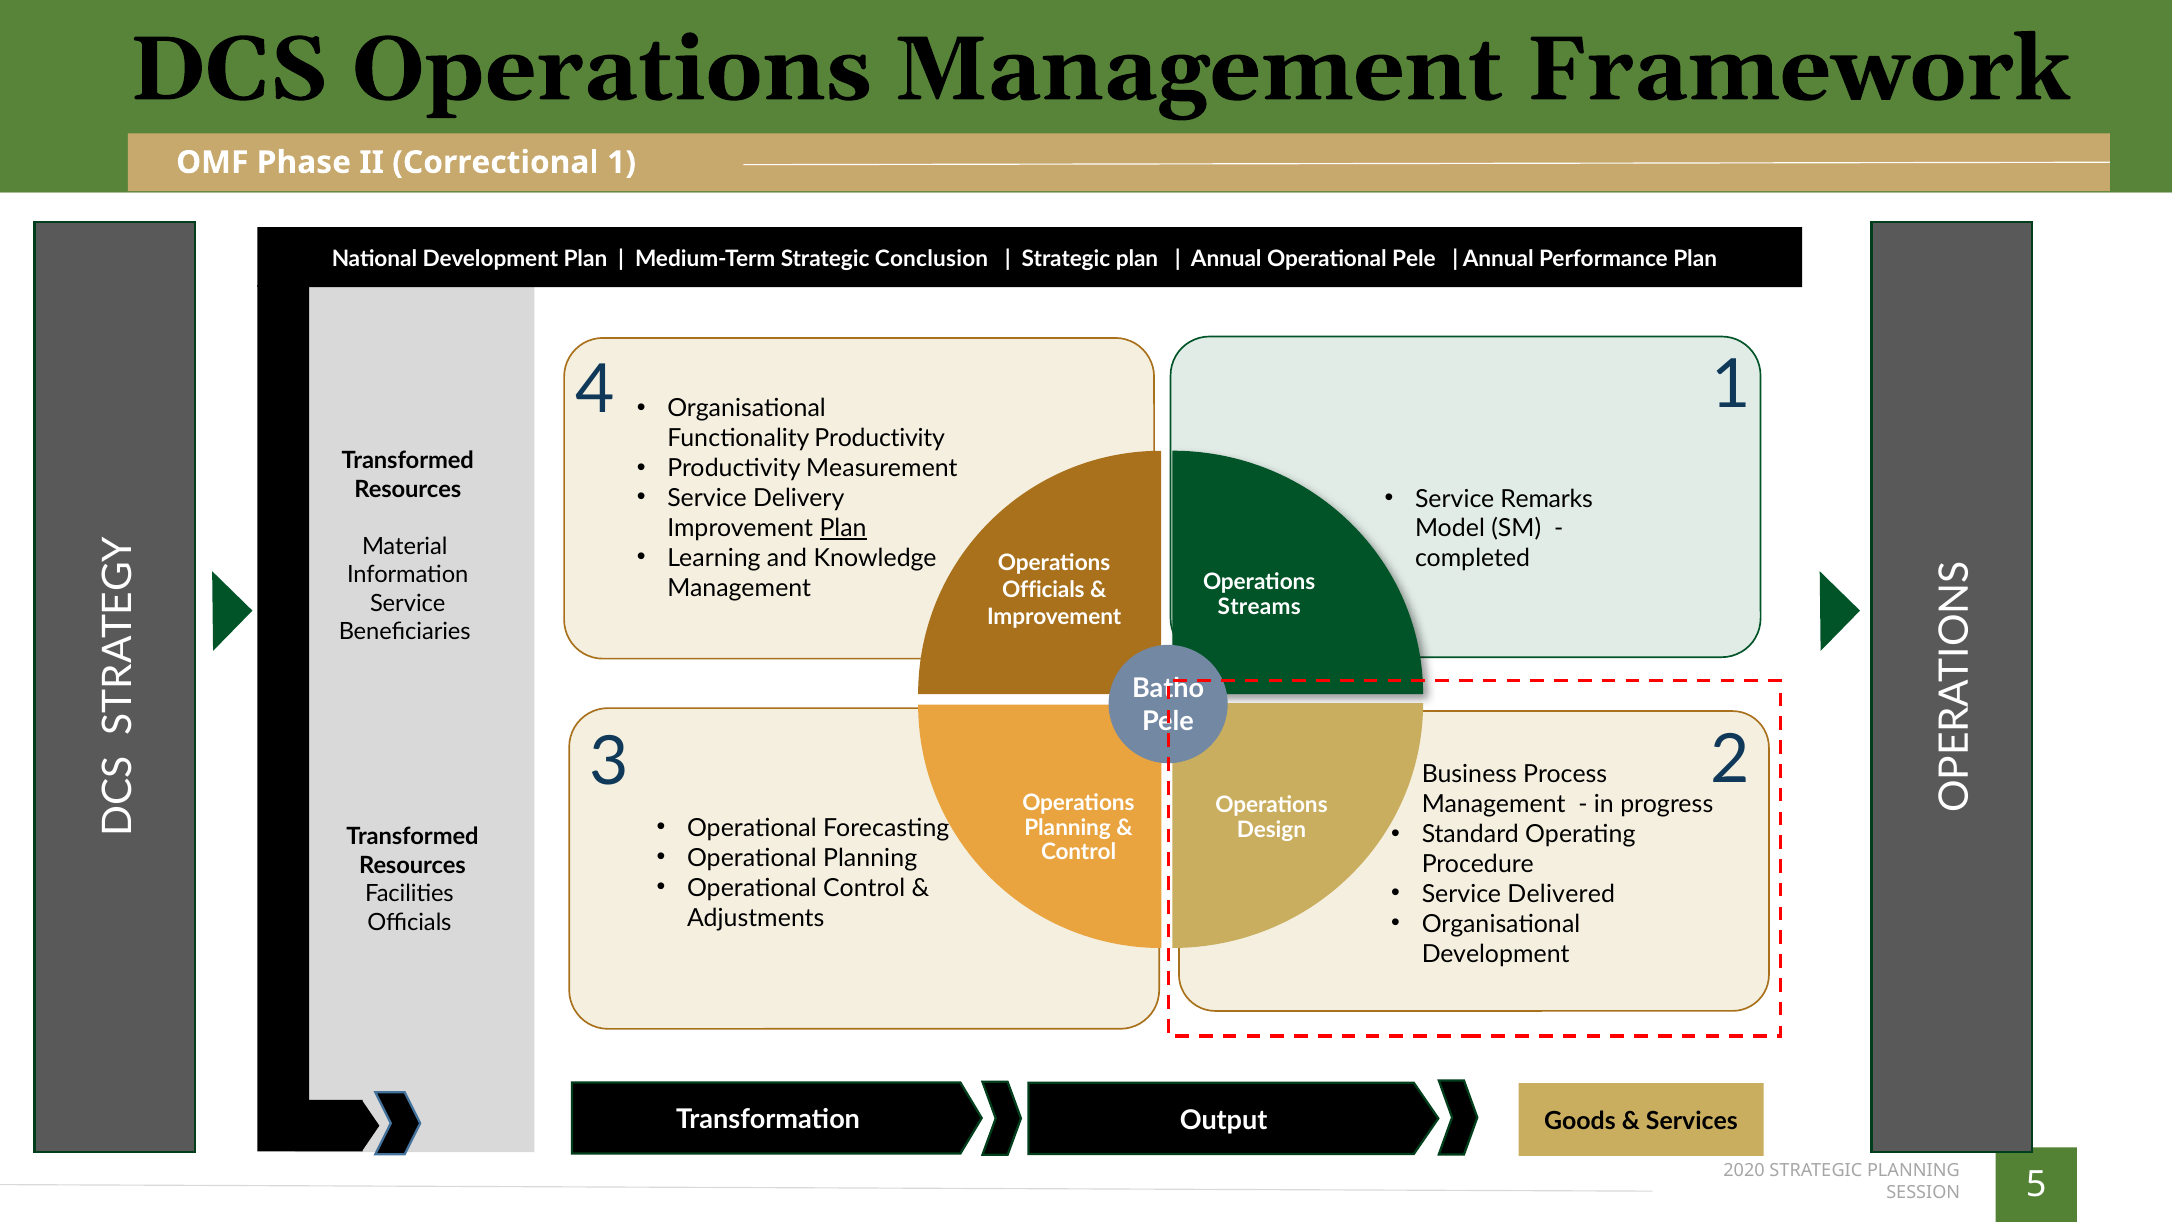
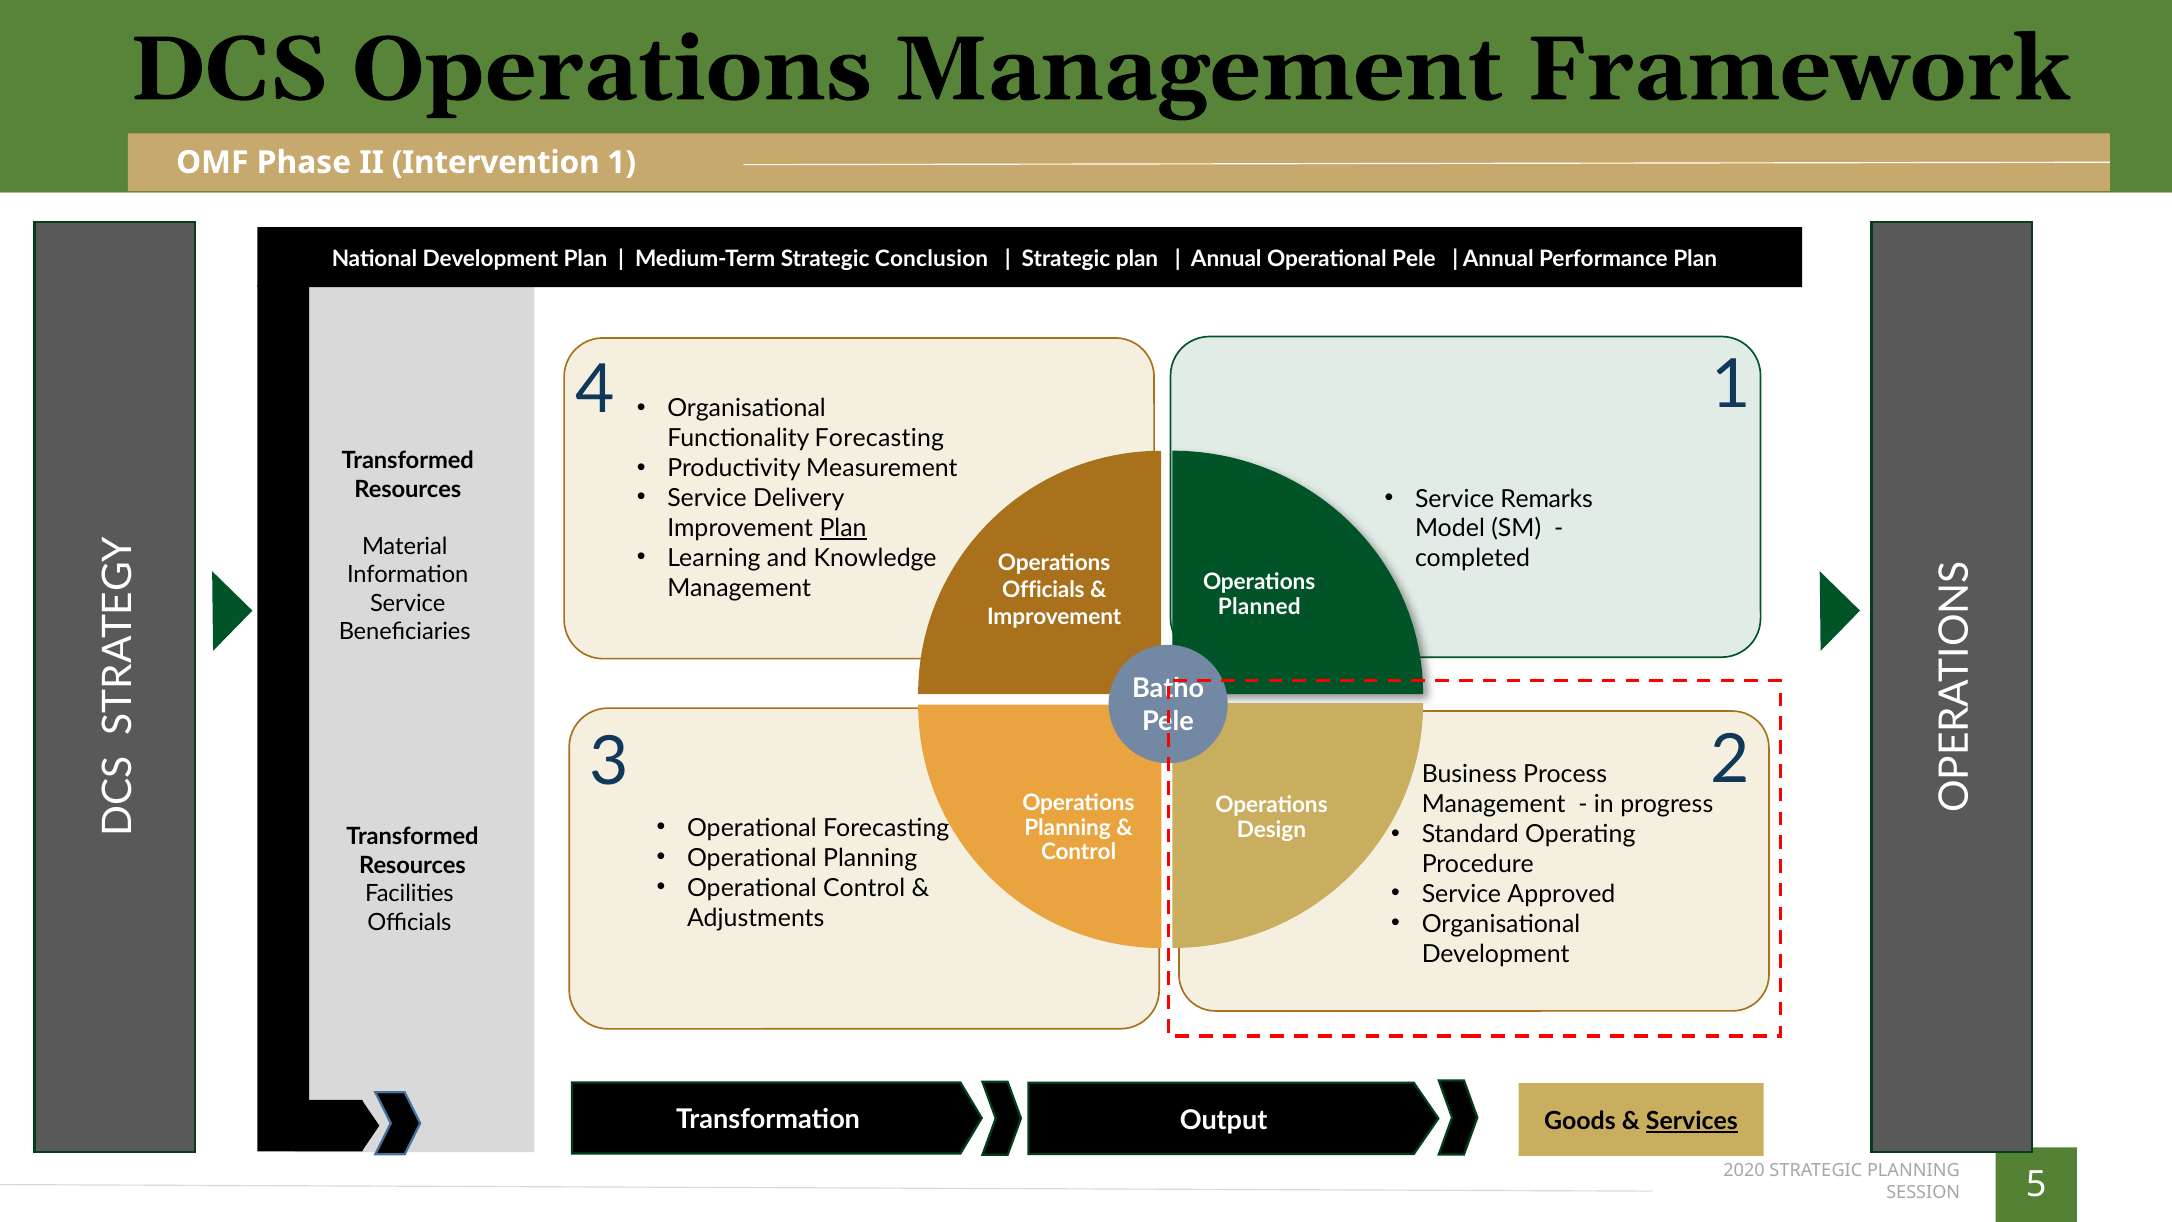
Correctional: Correctional -> Intervention (496, 162)
Functionality Productivity: Productivity -> Forecasting (879, 438)
Streams: Streams -> Planned (1259, 607)
Delivered: Delivered -> Approved (1561, 894)
Services underline: none -> present (1692, 1121)
